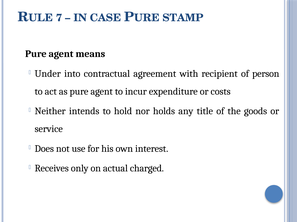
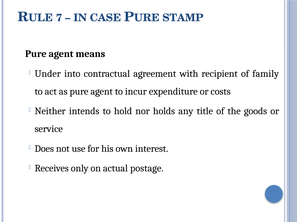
person: person -> family (266, 74)
charged: charged -> postage (147, 169)
